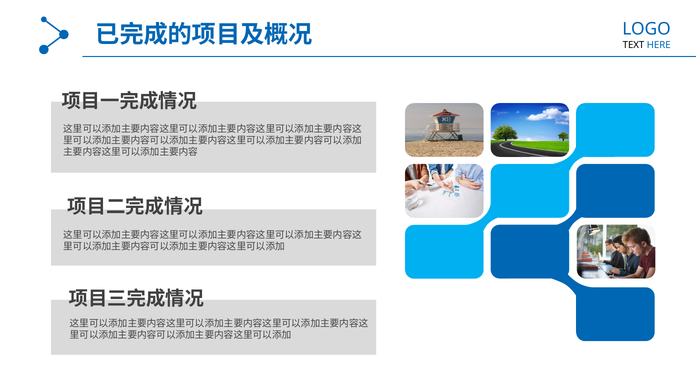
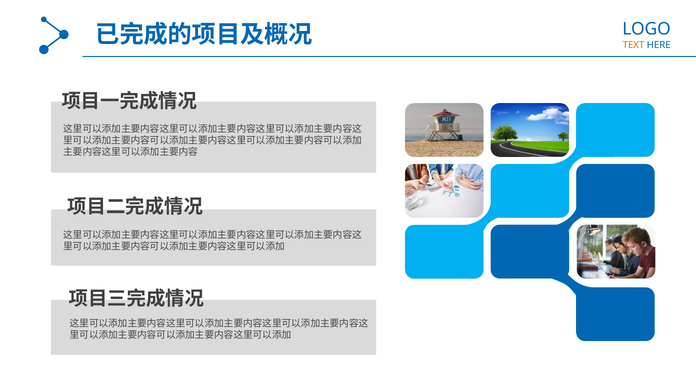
TEXT colour: black -> orange (634, 45)
